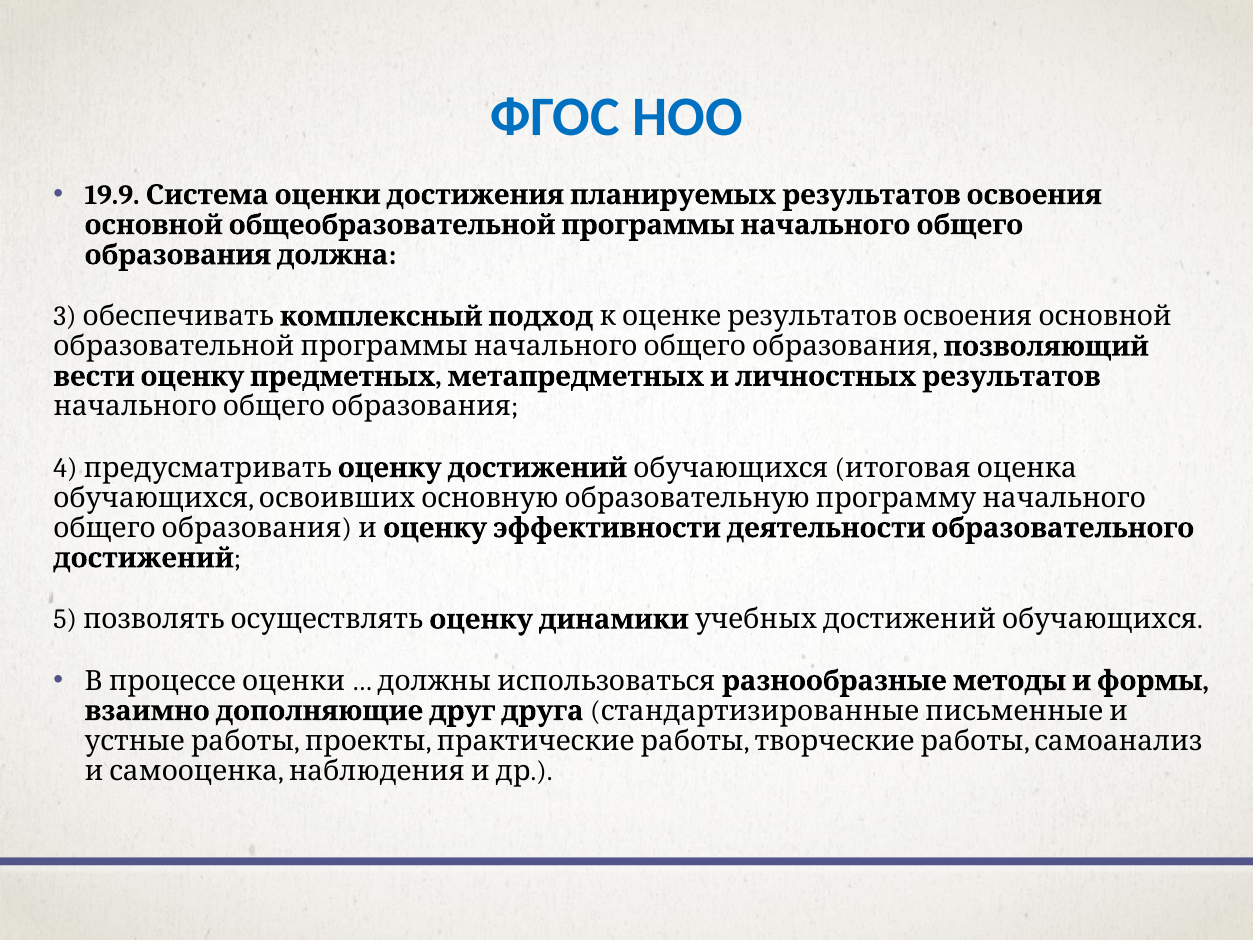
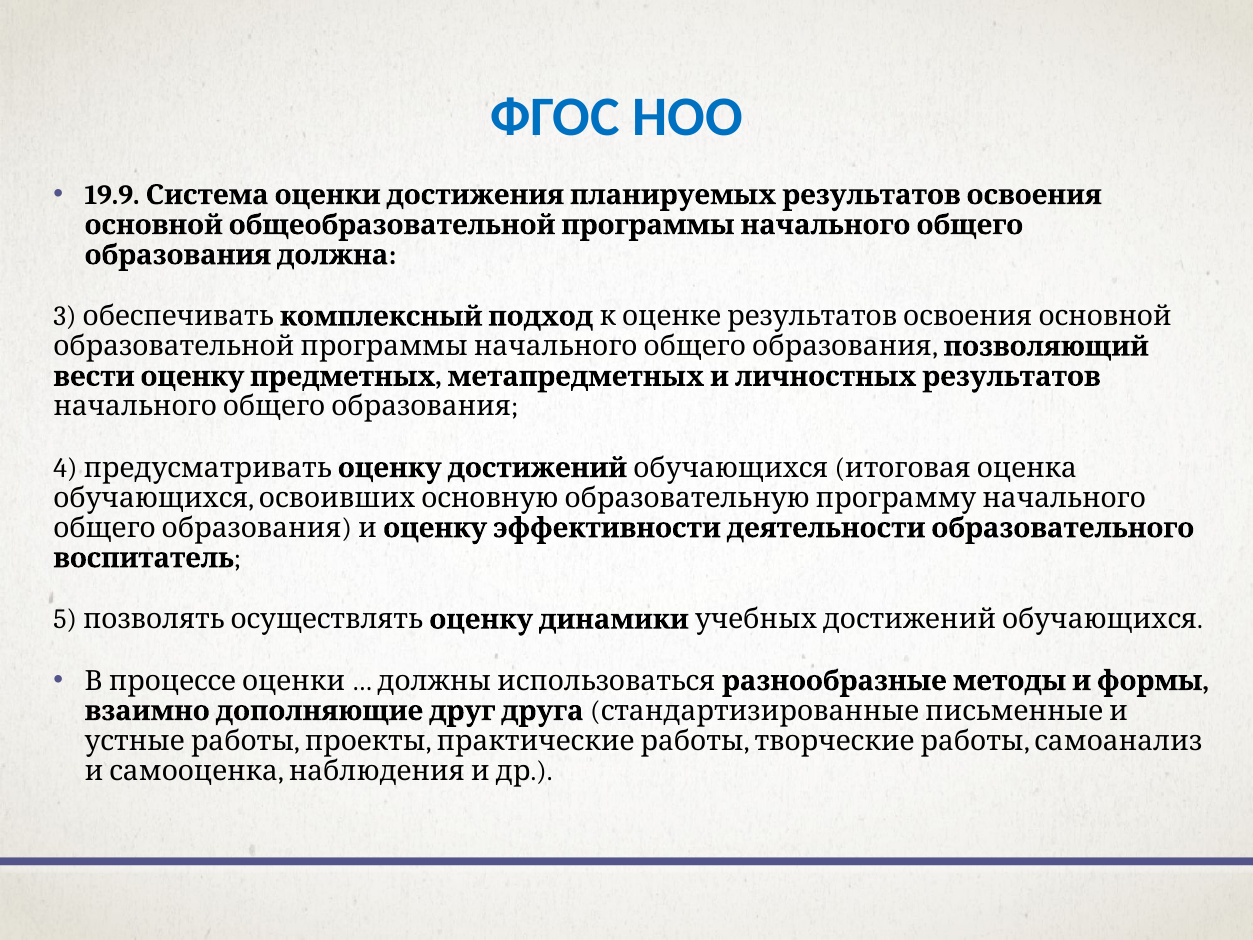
достижений: достижений -> воспитатель (144, 558)
